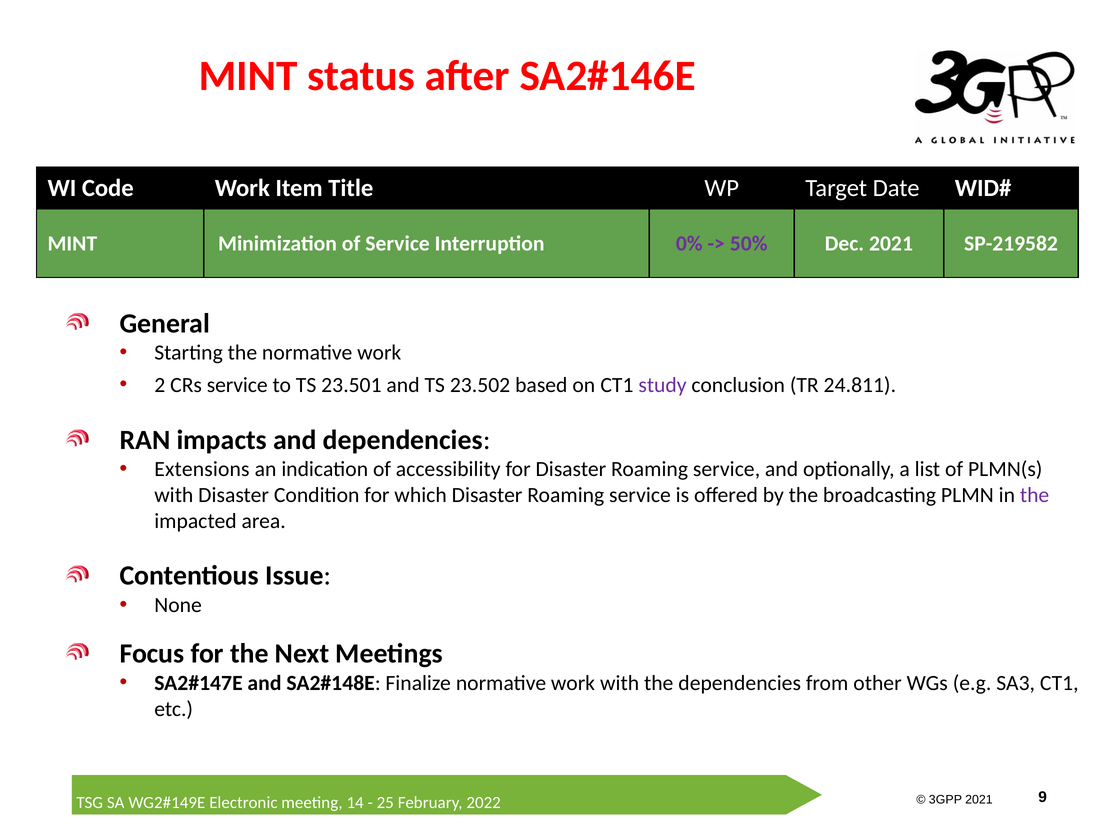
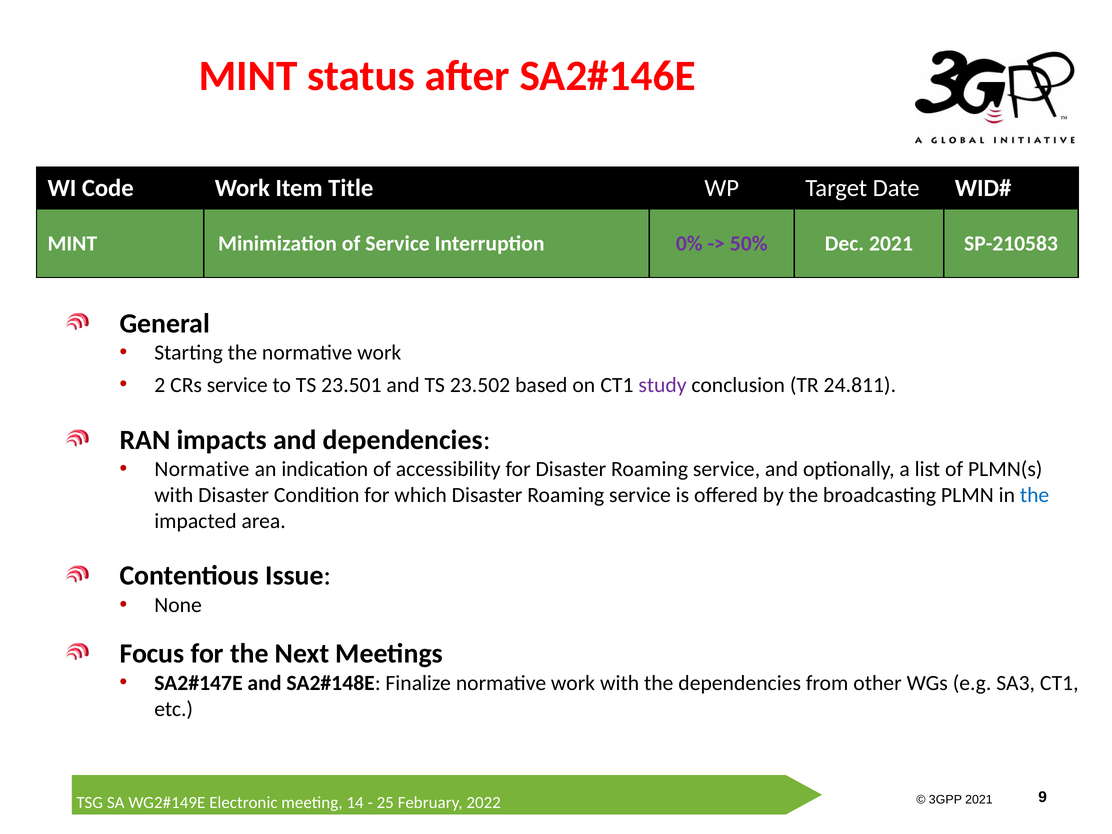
SP-219582: SP-219582 -> SP-210583 (1011, 243)
Extensions: Extensions -> Normative (202, 469)
the colour: purple -> blue (1035, 495)
